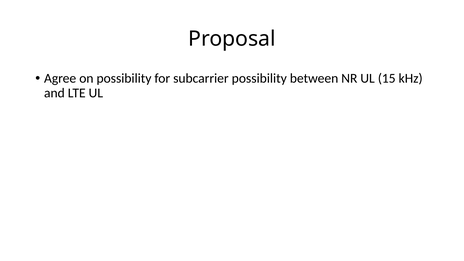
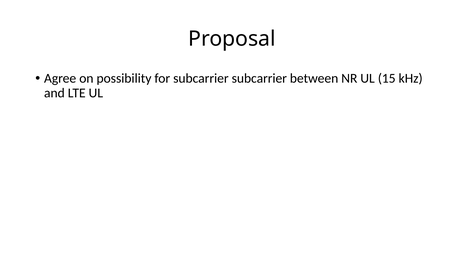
subcarrier possibility: possibility -> subcarrier (259, 78)
